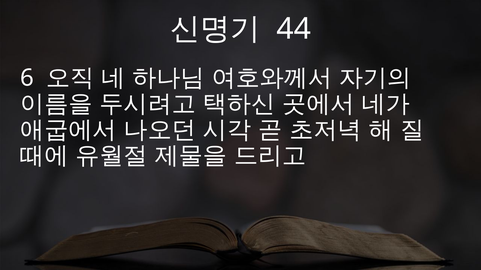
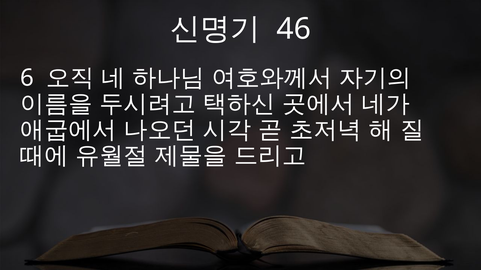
44: 44 -> 46 (294, 29)
